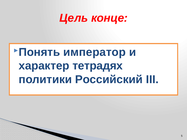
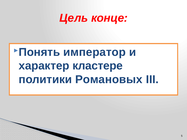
тетрадях: тетрадях -> кластере (98, 66)
Российский: Российский -> Романовых (109, 80)
